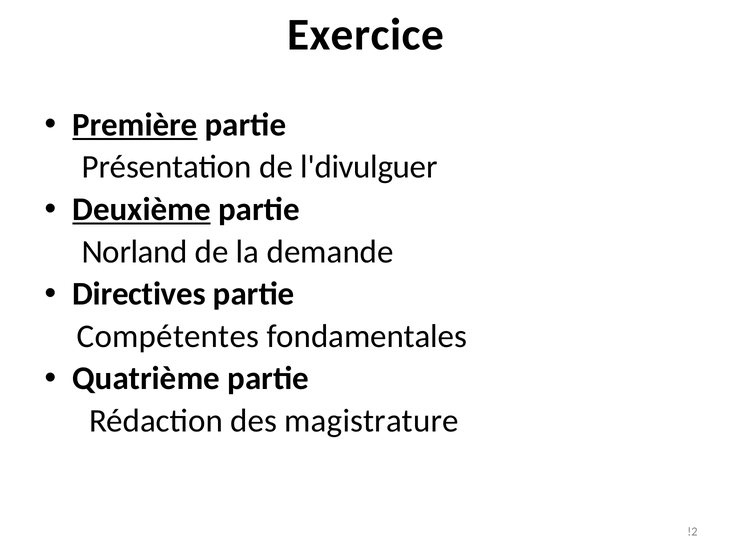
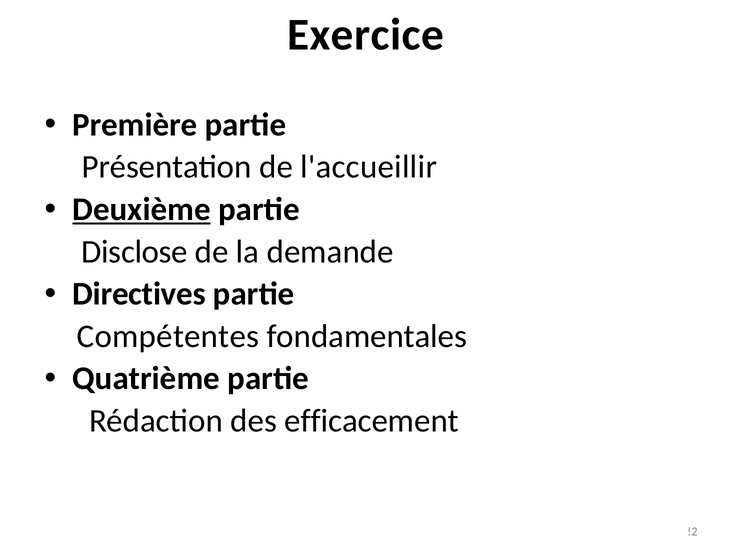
Première underline: present -> none (135, 125)
l'divulguer: l'divulguer -> l'accueillir (369, 167)
Norland: Norland -> Disclose (135, 251)
magistrature: magistrature -> efficacement (372, 420)
